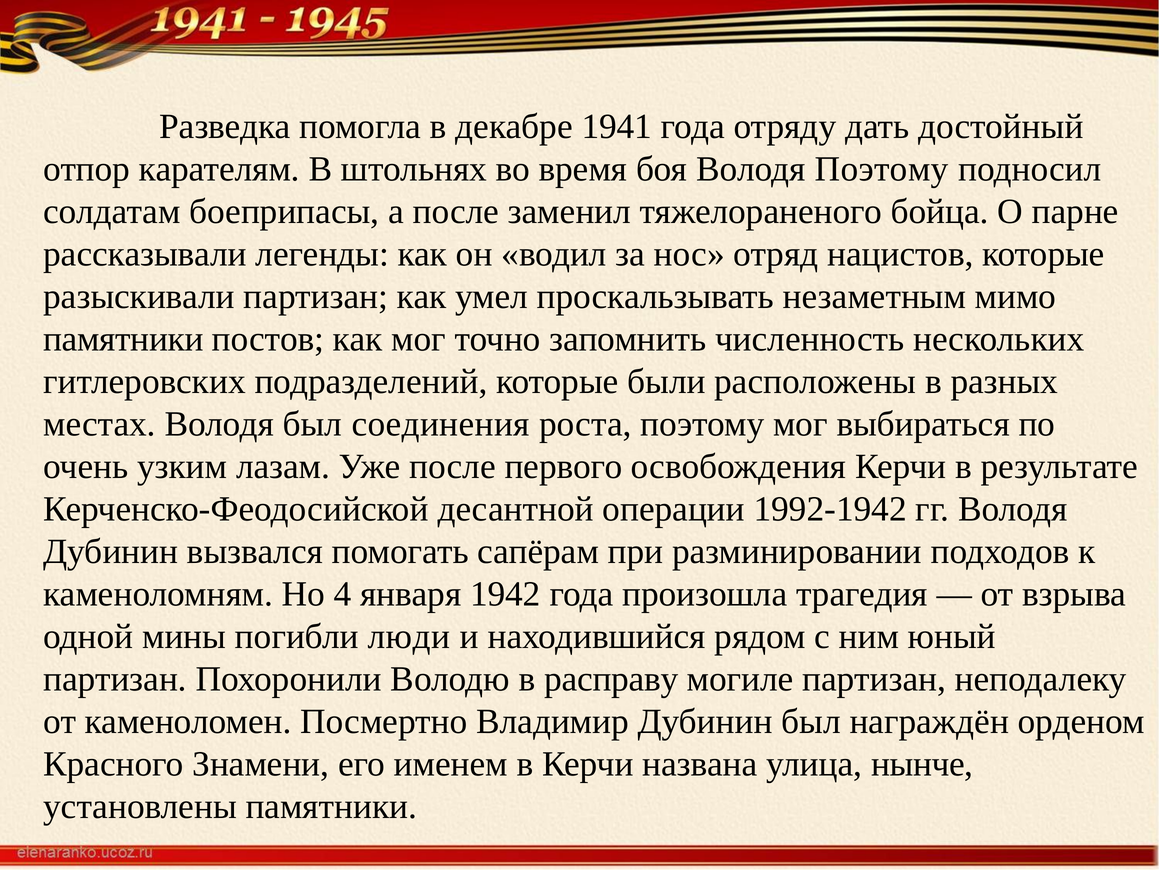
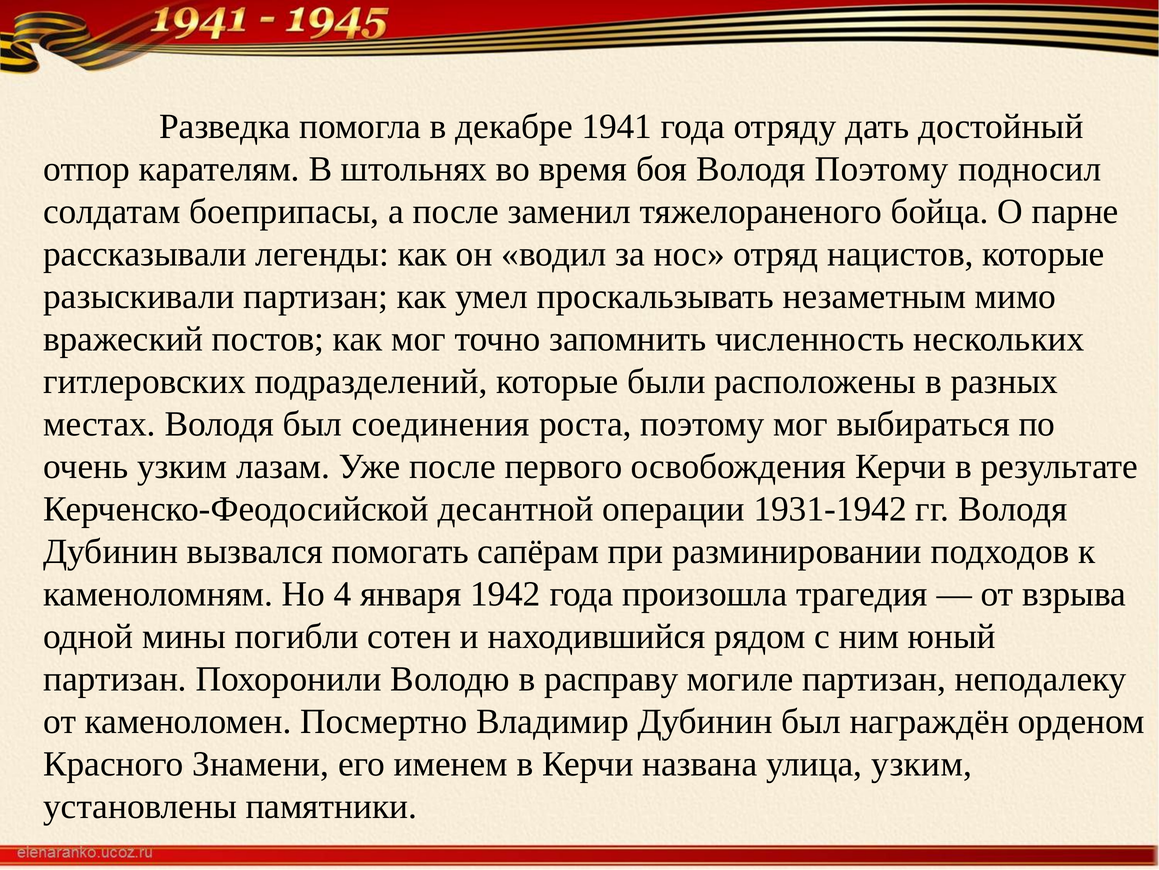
памятники: памятники -> вражеский (123, 339)
1992-1942: 1992-1942 -> 1931-1942 (830, 509)
люди: люди -> сотен (409, 636)
улица нынче: нынче -> узким (922, 764)
